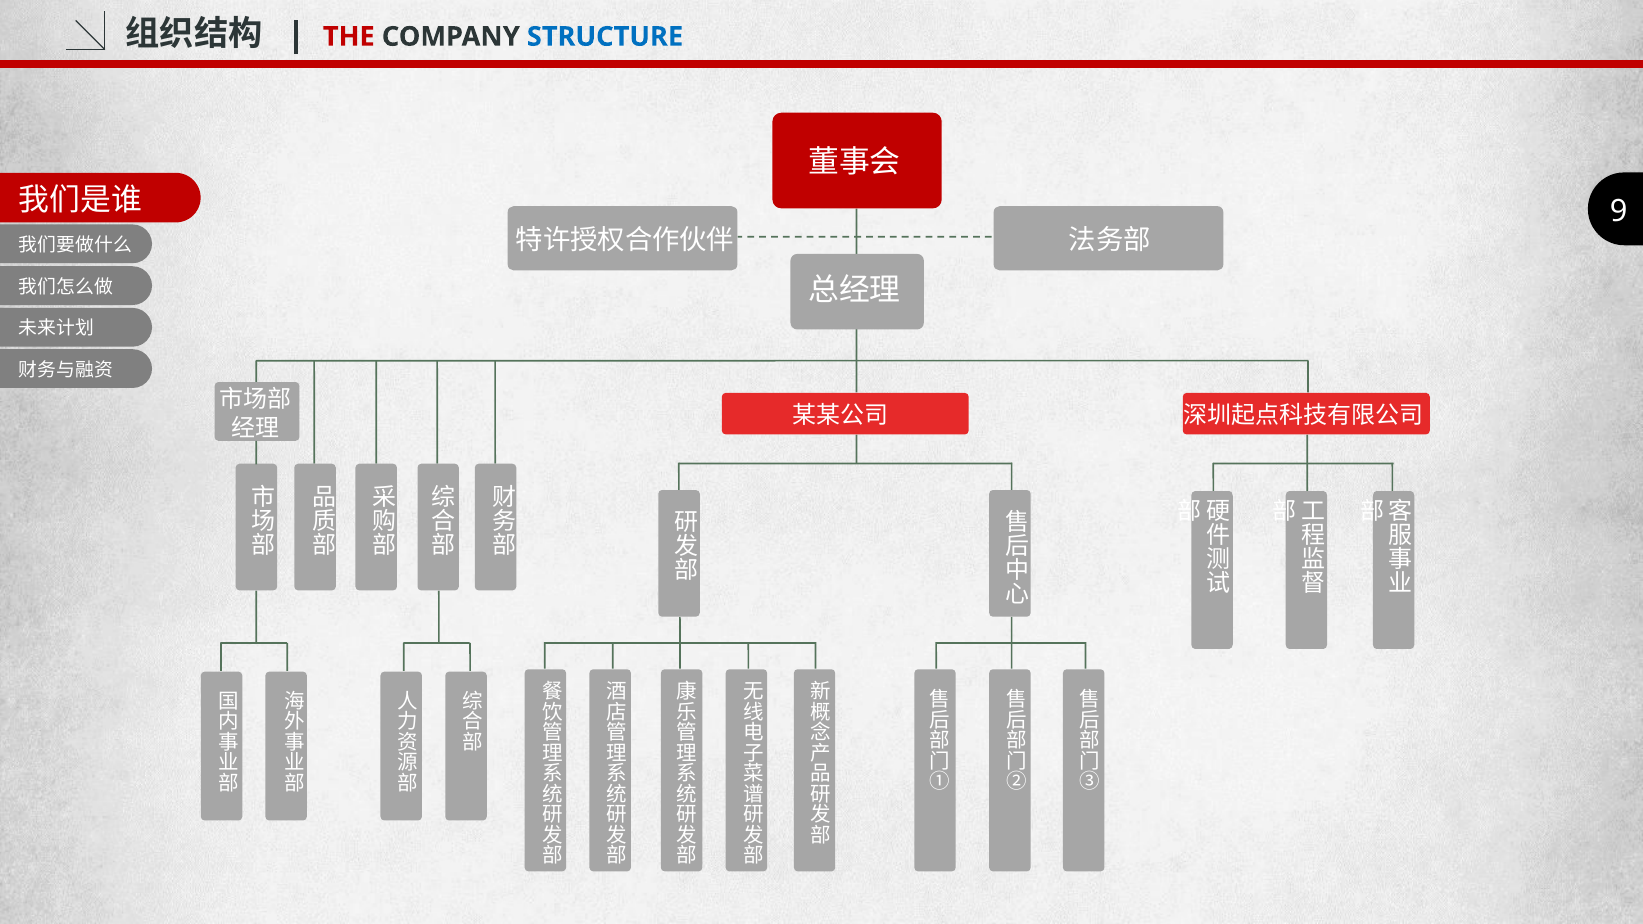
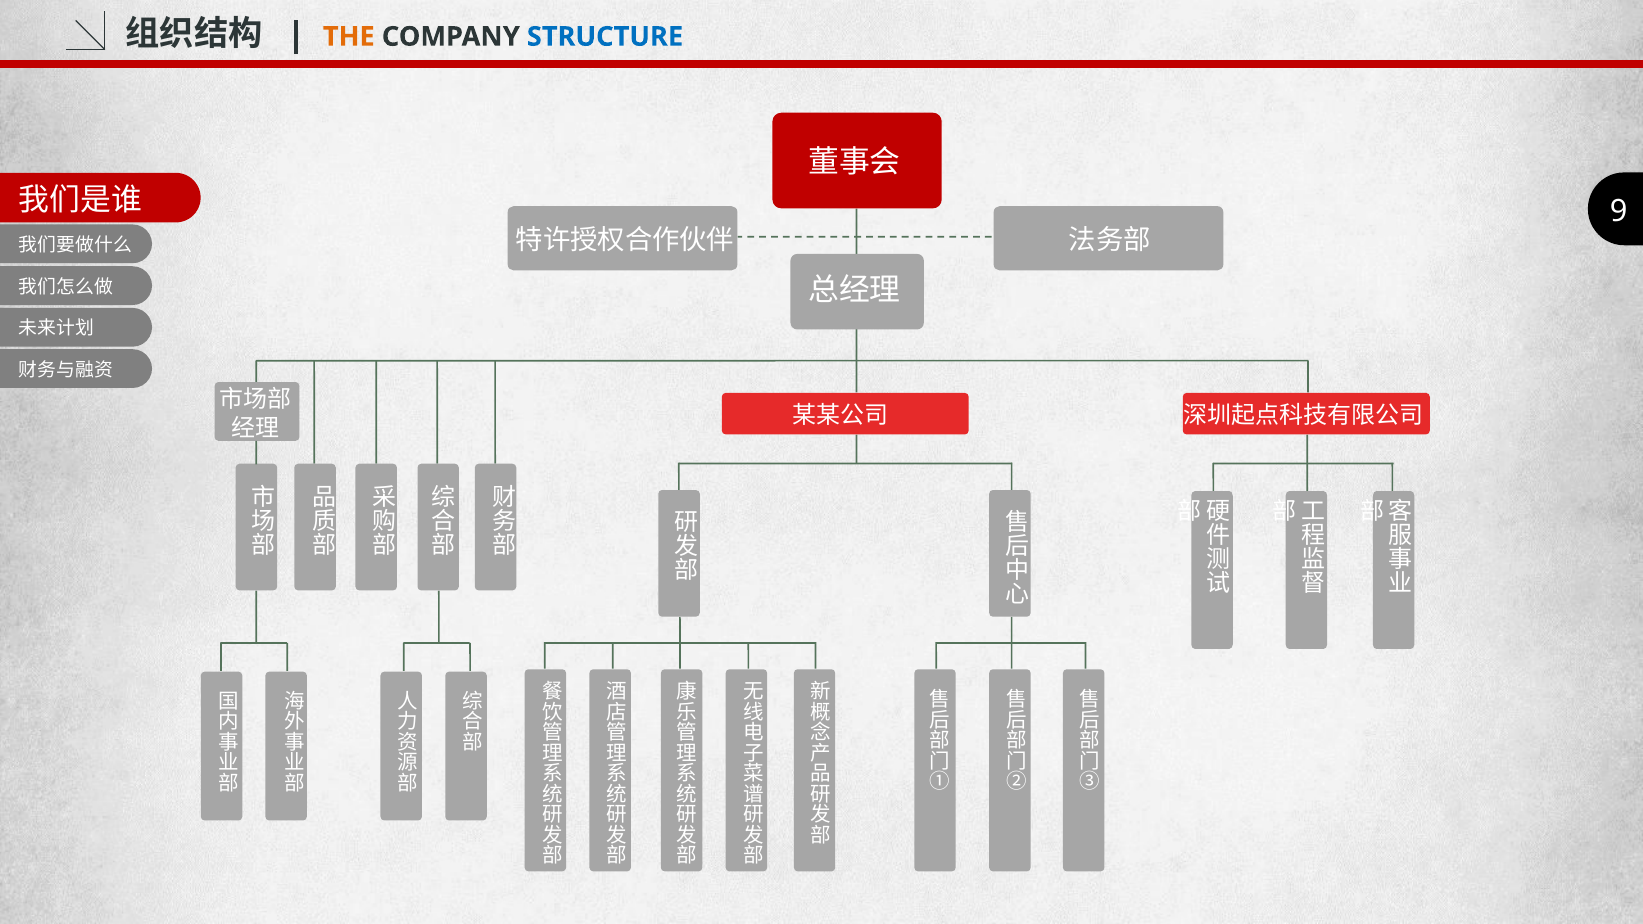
THE colour: red -> orange (349, 37)
